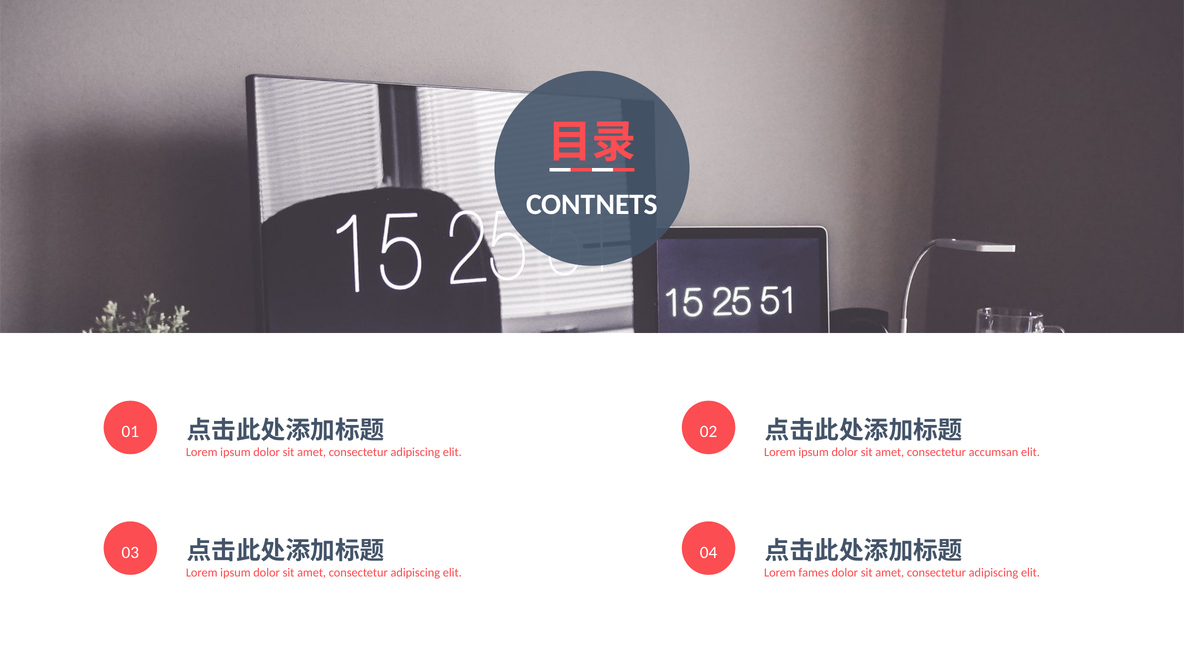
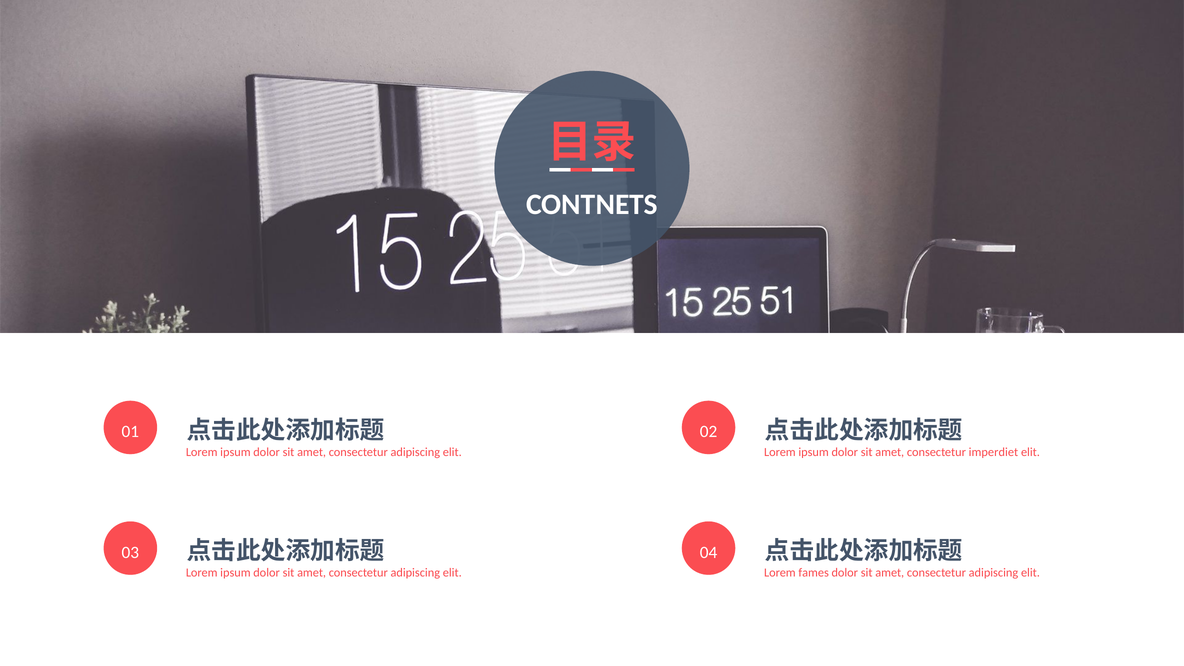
accumsan: accumsan -> imperdiet (993, 452)
